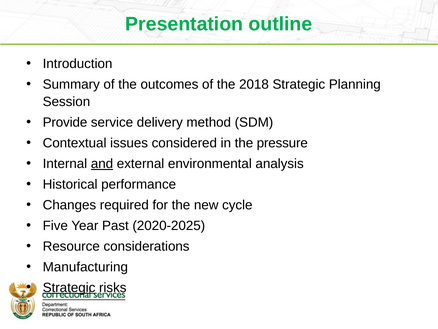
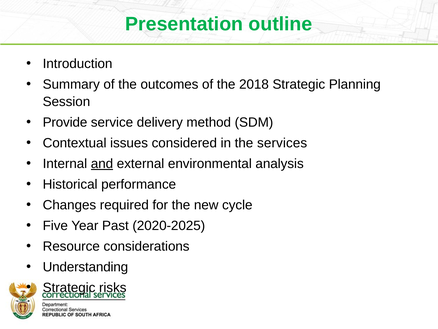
pressure: pressure -> services (282, 143)
Manufacturing: Manufacturing -> Understanding (85, 267)
Strategic underline: present -> none (69, 287)
